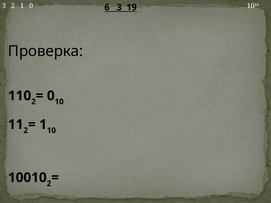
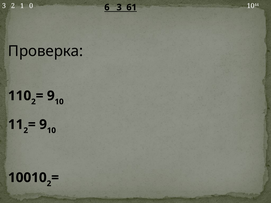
19: 19 -> 61 (132, 7)
0: 0 -> 9 (51, 96)
1: 1 -> 9 (43, 125)
